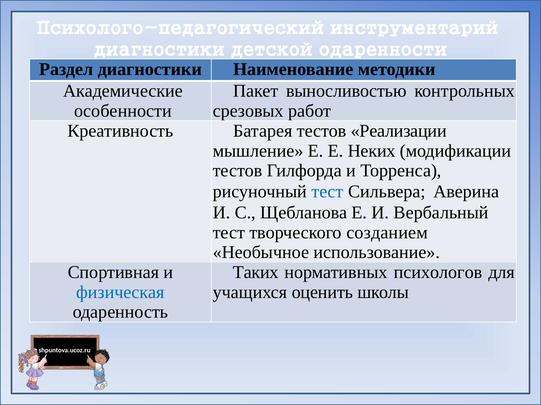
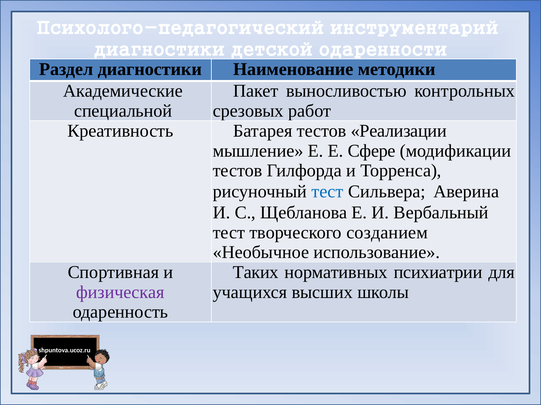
особенности: особенности -> специальной (123, 111)
Неких: Неких -> Сфере (372, 151)
психологов: психологов -> психиатрии (438, 273)
физическая colour: blue -> purple (120, 293)
оценить: оценить -> высших (322, 293)
